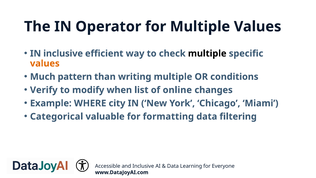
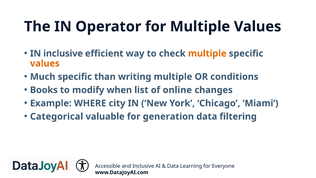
multiple colour: black -> orange (207, 53)
Much pattern: pattern -> specific (75, 77)
Verify: Verify -> Books (44, 90)
formatting: formatting -> generation (168, 116)
